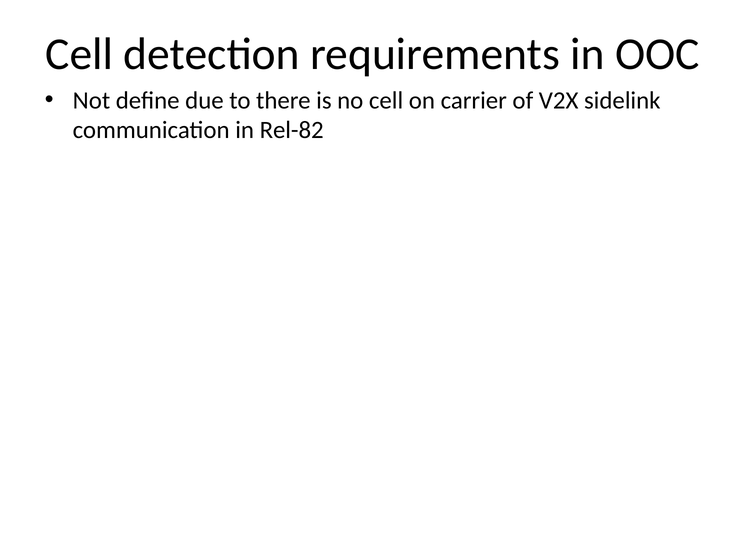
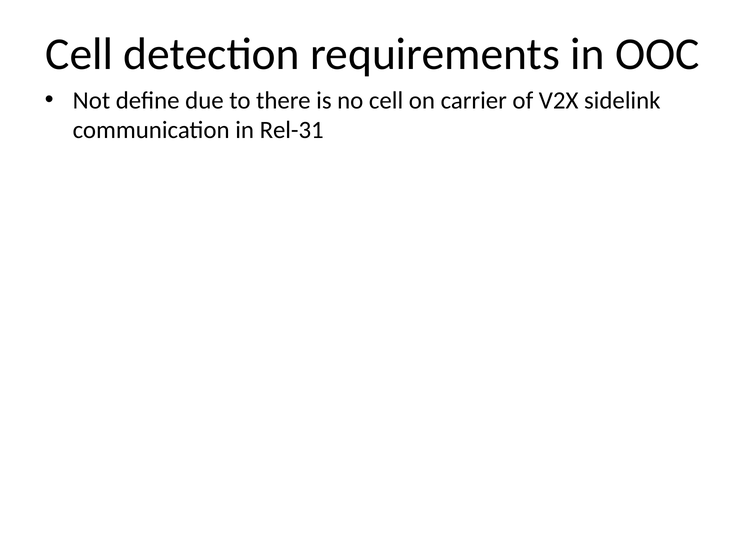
Rel-82: Rel-82 -> Rel-31 (292, 130)
